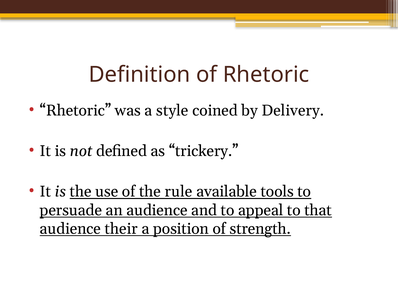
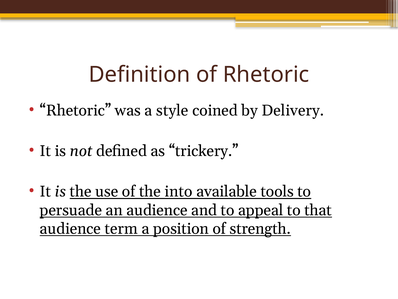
rule: rule -> into (179, 191)
their: their -> term (121, 228)
